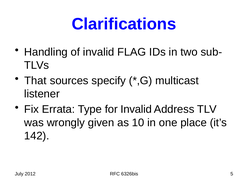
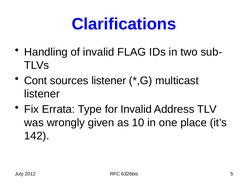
That: That -> Cont (36, 81)
sources specify: specify -> listener (109, 81)
